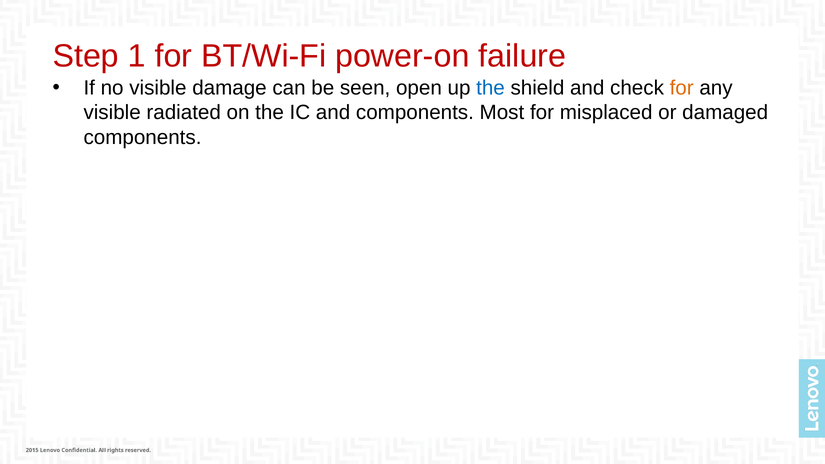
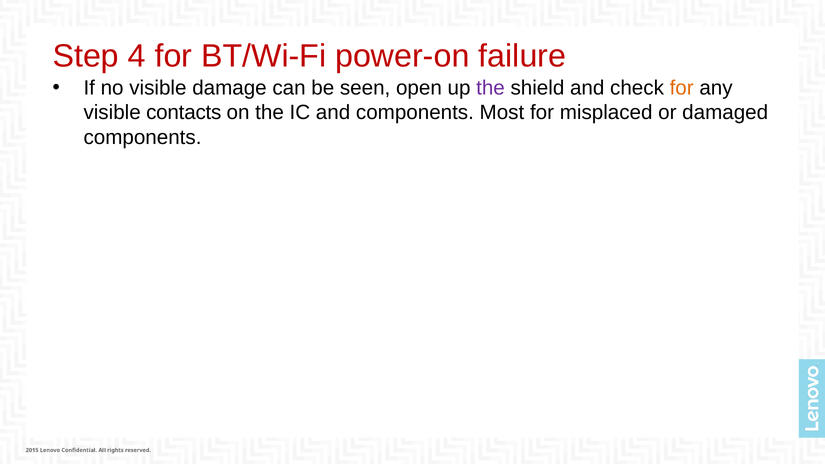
1: 1 -> 4 (137, 56)
the colour: blue -> purple (490, 88)
radiated: radiated -> contacts (184, 113)
